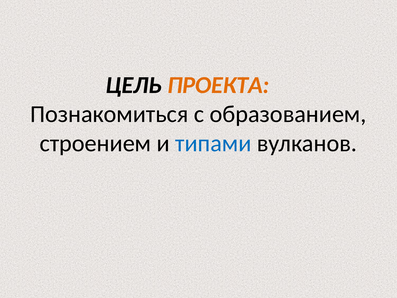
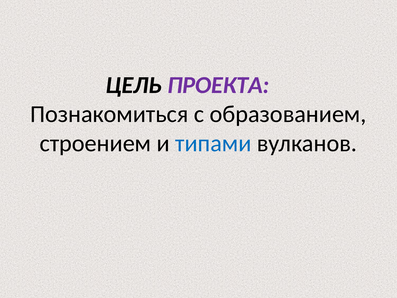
ПРОЕКТА colour: orange -> purple (218, 85)
